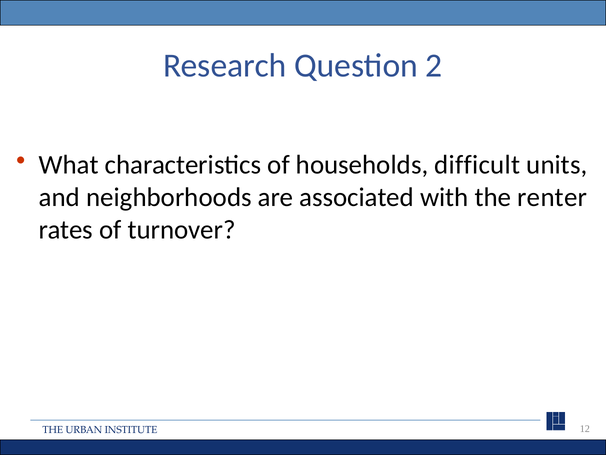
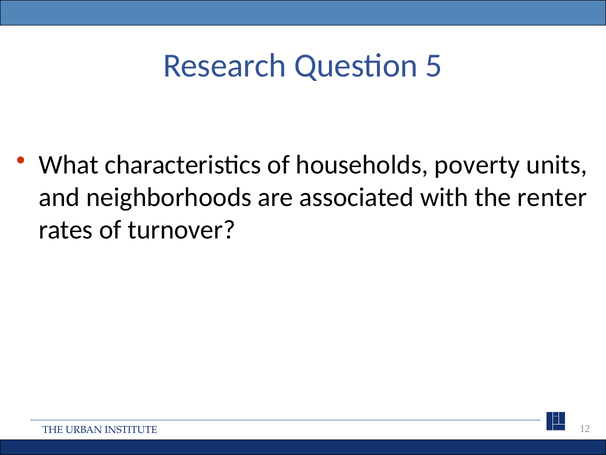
2: 2 -> 5 (434, 65)
difficult: difficult -> poverty (477, 165)
